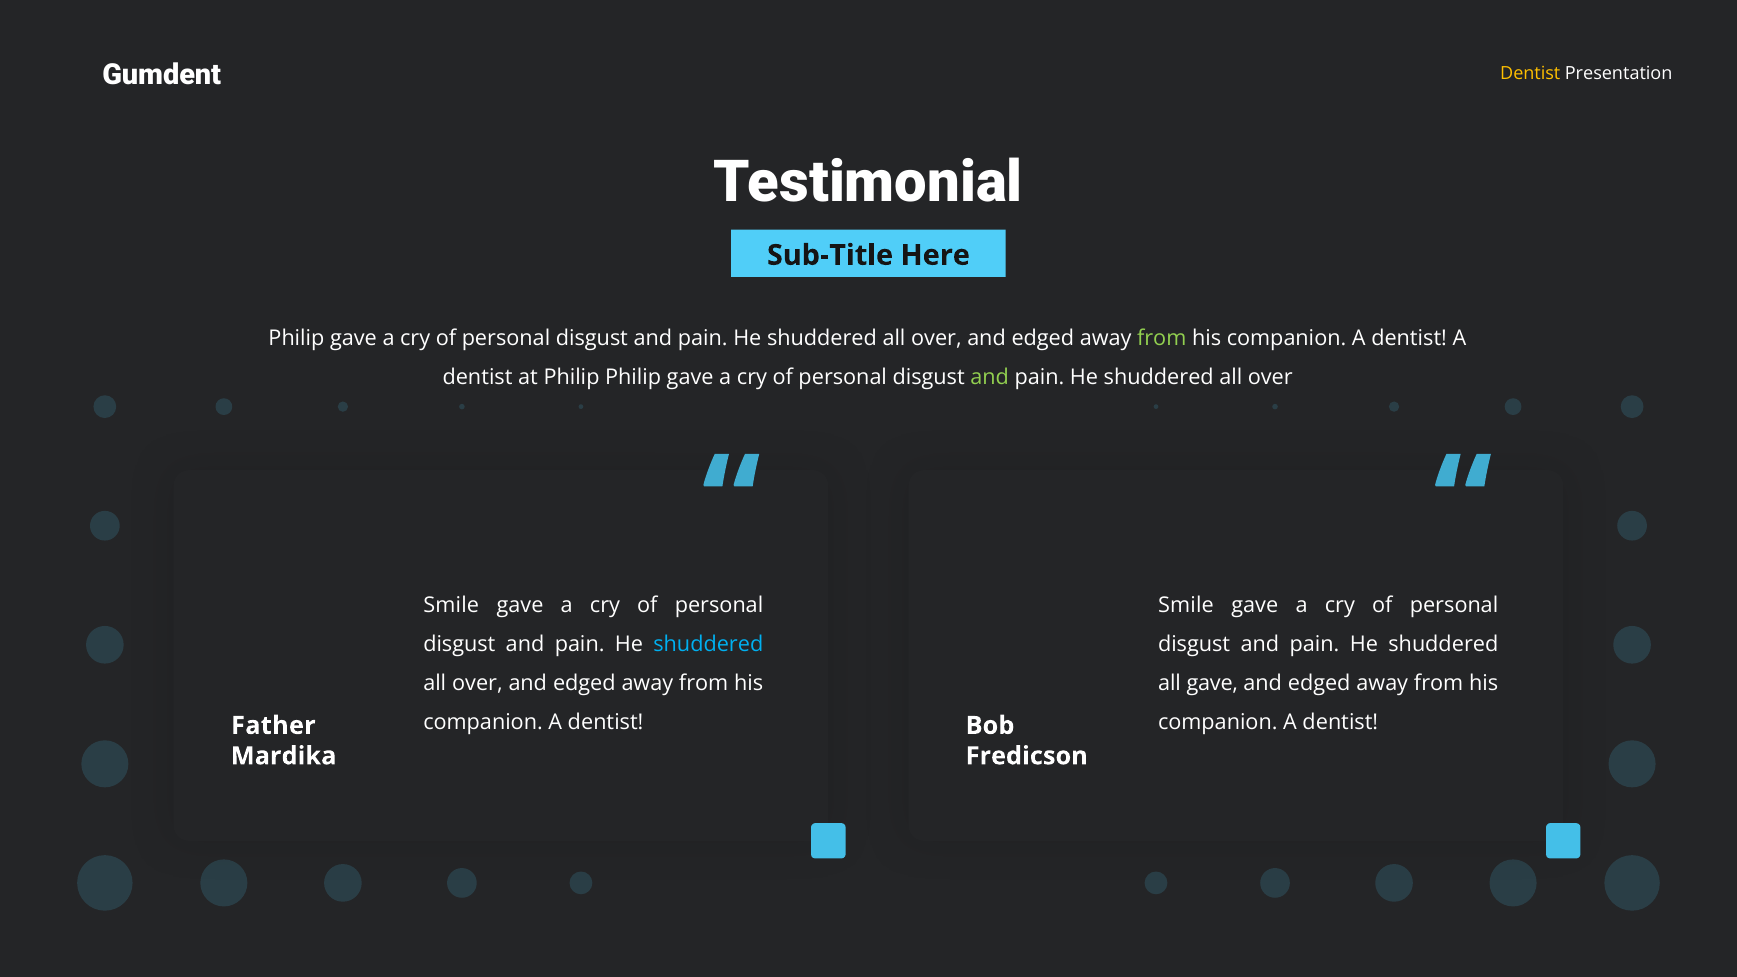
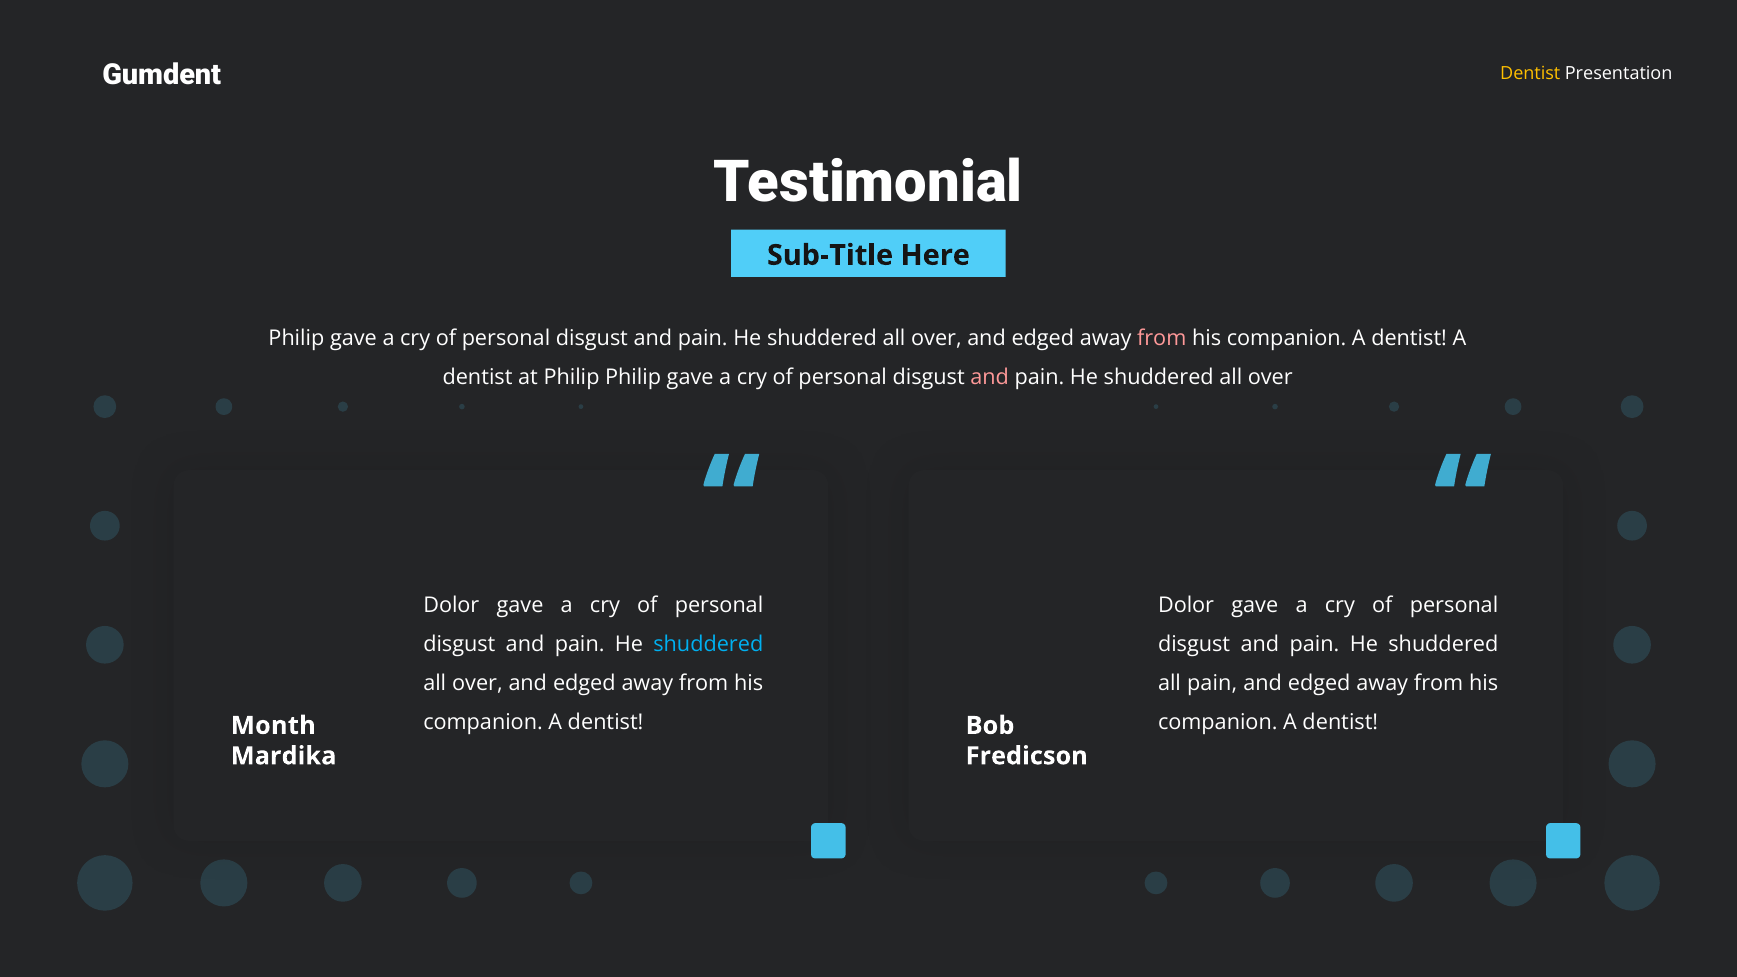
from colour: light green -> pink (1162, 338)
and colour: light green -> pink (990, 377)
Smile: Smile -> Dolor (451, 605)
Smile: Smile -> Dolor (1186, 605)
all gave: gave -> pain (1212, 683)
Father: Father -> Month (273, 726)
